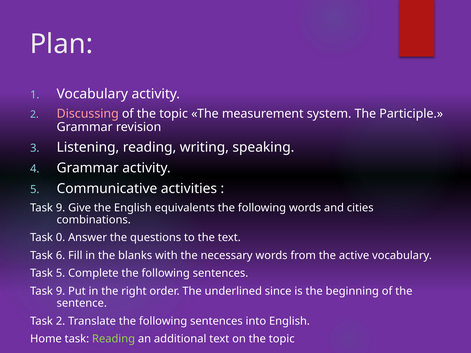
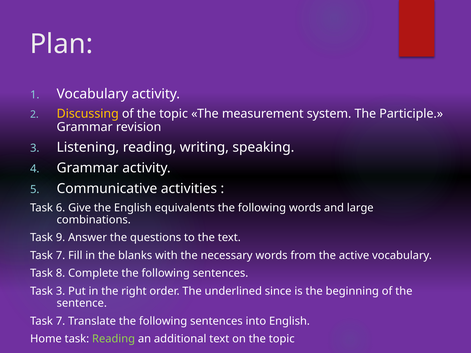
Discussing colour: pink -> yellow (88, 114)
9: 9 -> 6 (61, 208)
cities: cities -> large (360, 208)
0: 0 -> 9 (61, 238)
6: 6 -> 7 (61, 256)
Task 5: 5 -> 8 (61, 274)
9: 9 -> 3 (61, 291)
2: 2 -> 7 (61, 321)
